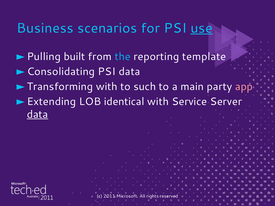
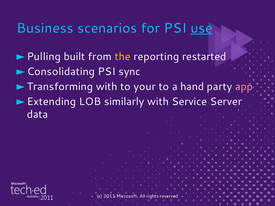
the colour: light blue -> yellow (123, 57)
template: template -> restarted (204, 57)
PSI data: data -> sync (130, 72)
such: such -> your (145, 87)
main: main -> hand (192, 87)
identical: identical -> similarly (124, 102)
data underline: present -> none (37, 114)
